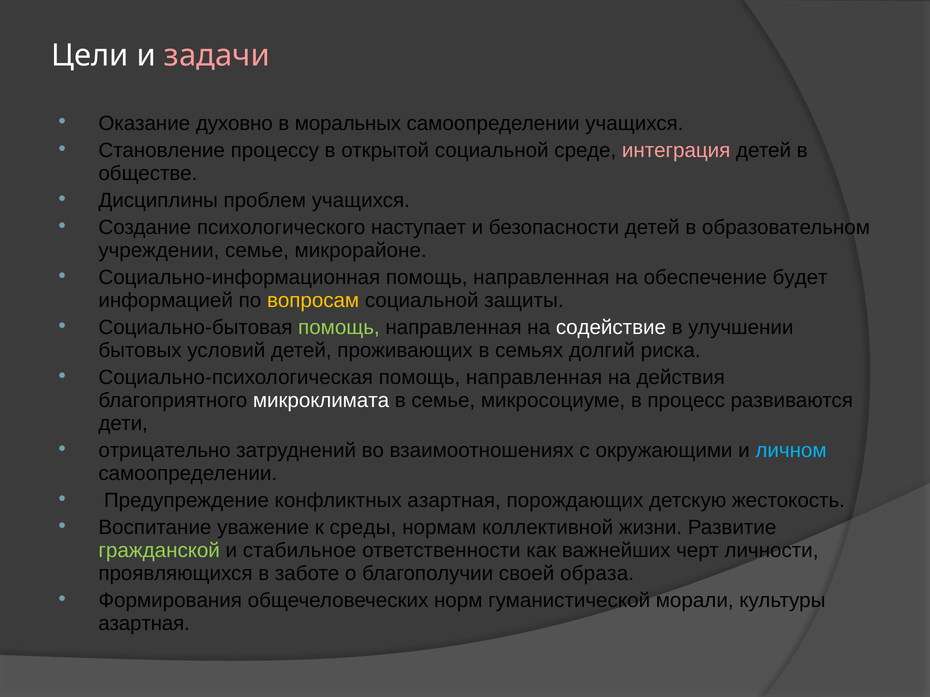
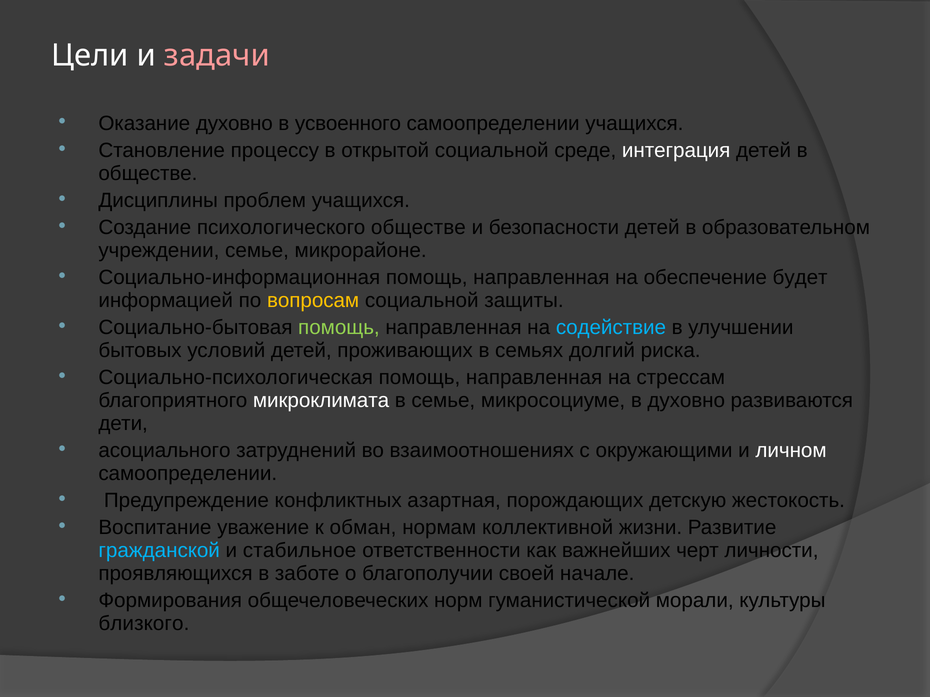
моральных: моральных -> усвоенного (348, 123)
интеграция colour: pink -> white (676, 151)
психологического наступает: наступает -> обществе (418, 228)
содействие colour: white -> light blue (611, 328)
действия: действия -> стрессам (681, 378)
в процесс: процесс -> духовно (686, 401)
отрицательно: отрицательно -> асоциального (164, 451)
личном colour: light blue -> white (791, 451)
среды: среды -> обман (363, 528)
гражданской colour: light green -> light blue (159, 551)
образа: образа -> начале (597, 574)
азартная: азартная -> близкого (144, 624)
